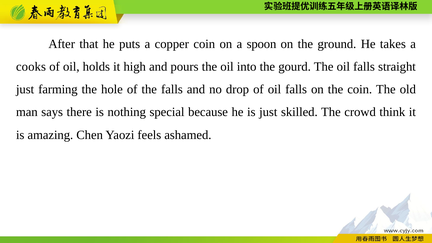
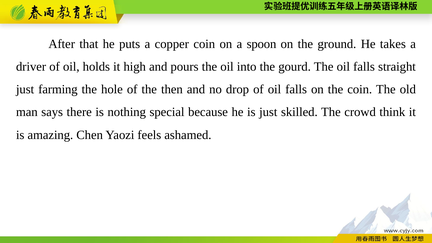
cooks: cooks -> driver (31, 67)
the falls: falls -> then (172, 89)
